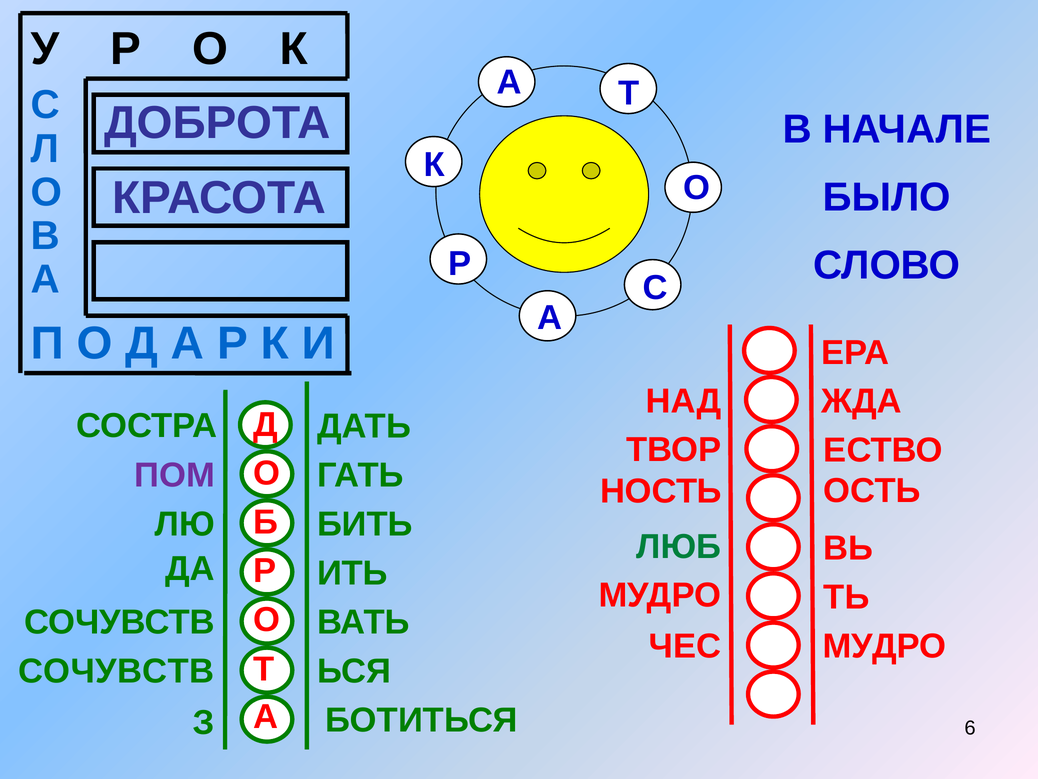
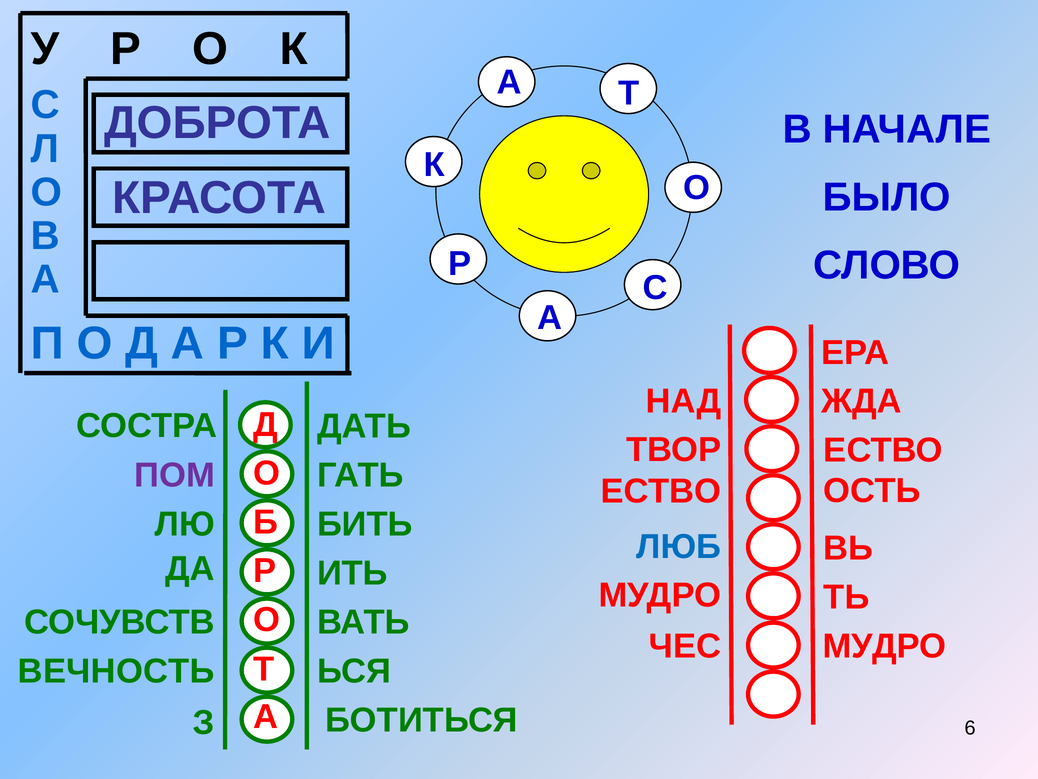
НОСТЬ: НОСТЬ -> ЕСТВО (661, 491)
ЛЮБ colour: green -> blue (679, 546)
СОЧУВСТВ: СОЧУВСТВ -> ВЕЧНОСТЬ (116, 671)
